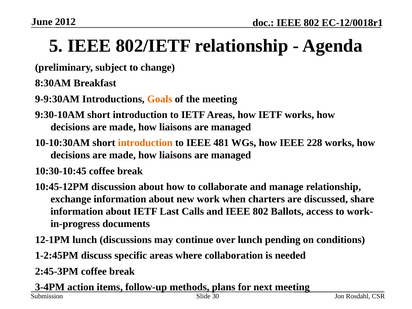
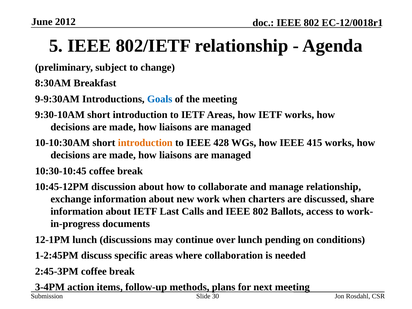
Goals colour: orange -> blue (160, 99)
481: 481 -> 428 (221, 143)
228: 228 -> 415 (315, 143)
